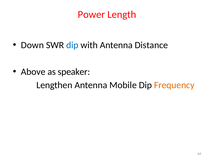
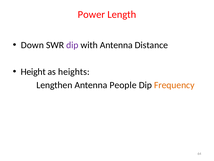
dip colour: blue -> purple (72, 45)
Above: Above -> Height (33, 72)
speaker: speaker -> heights (74, 72)
Mobile: Mobile -> People (123, 85)
